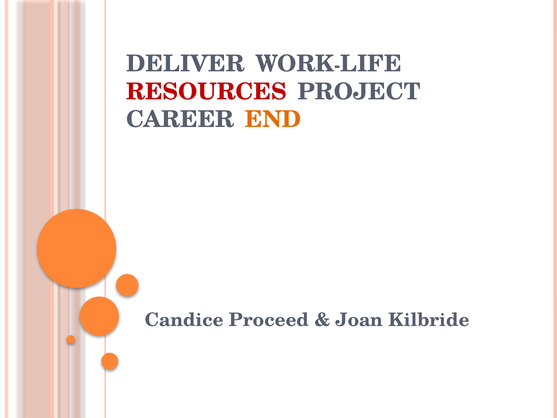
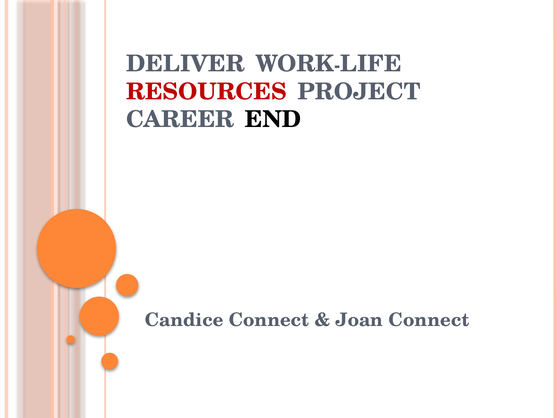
END colour: orange -> black (273, 120)
Candice Proceed: Proceed -> Connect (269, 320)
Joan Kilbride: Kilbride -> Connect (429, 320)
